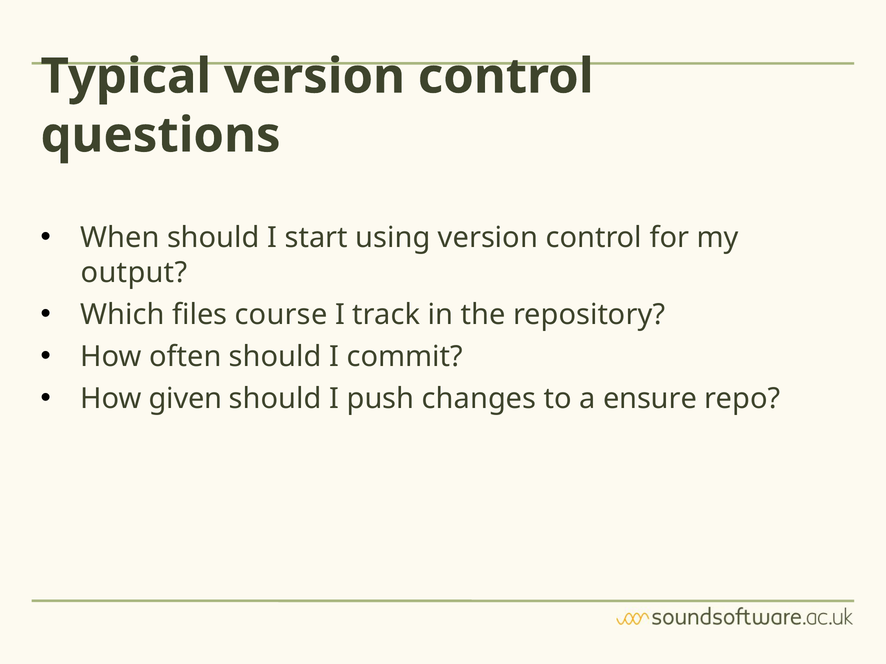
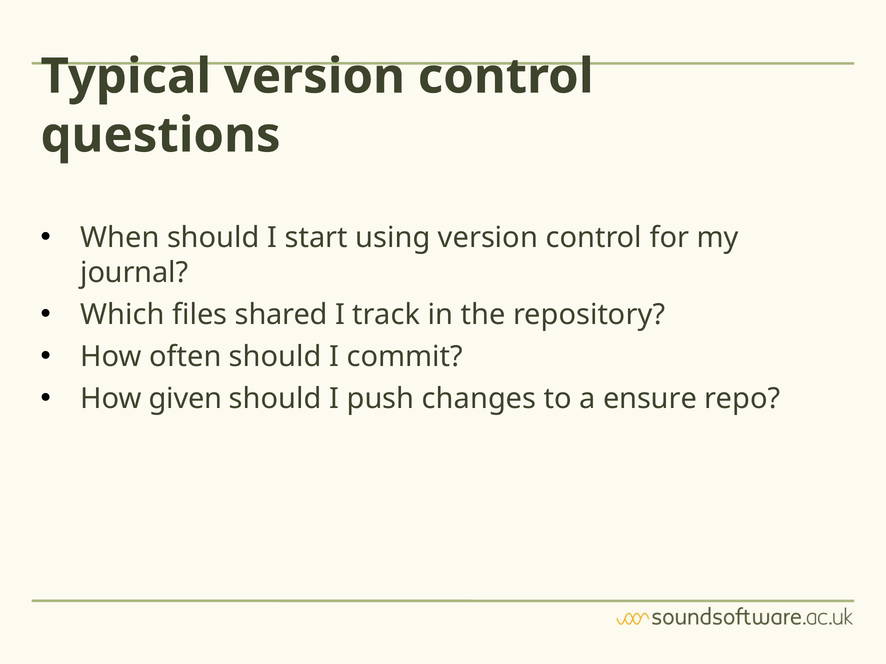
output: output -> journal (134, 273)
course: course -> shared (281, 315)
